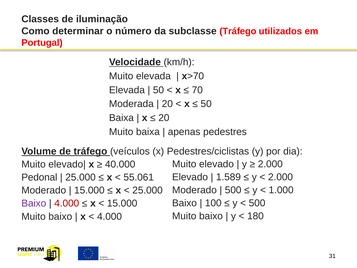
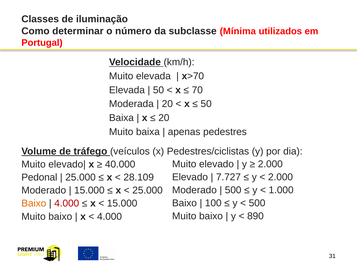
subclasse Tráfego: Tráfego -> Mínima (238, 31)
1.589: 1.589 -> 7.727 (228, 177)
55.061: 55.061 -> 28.109 (139, 177)
Baixo colour: purple -> orange (34, 203)
180: 180 -> 890 (255, 216)
